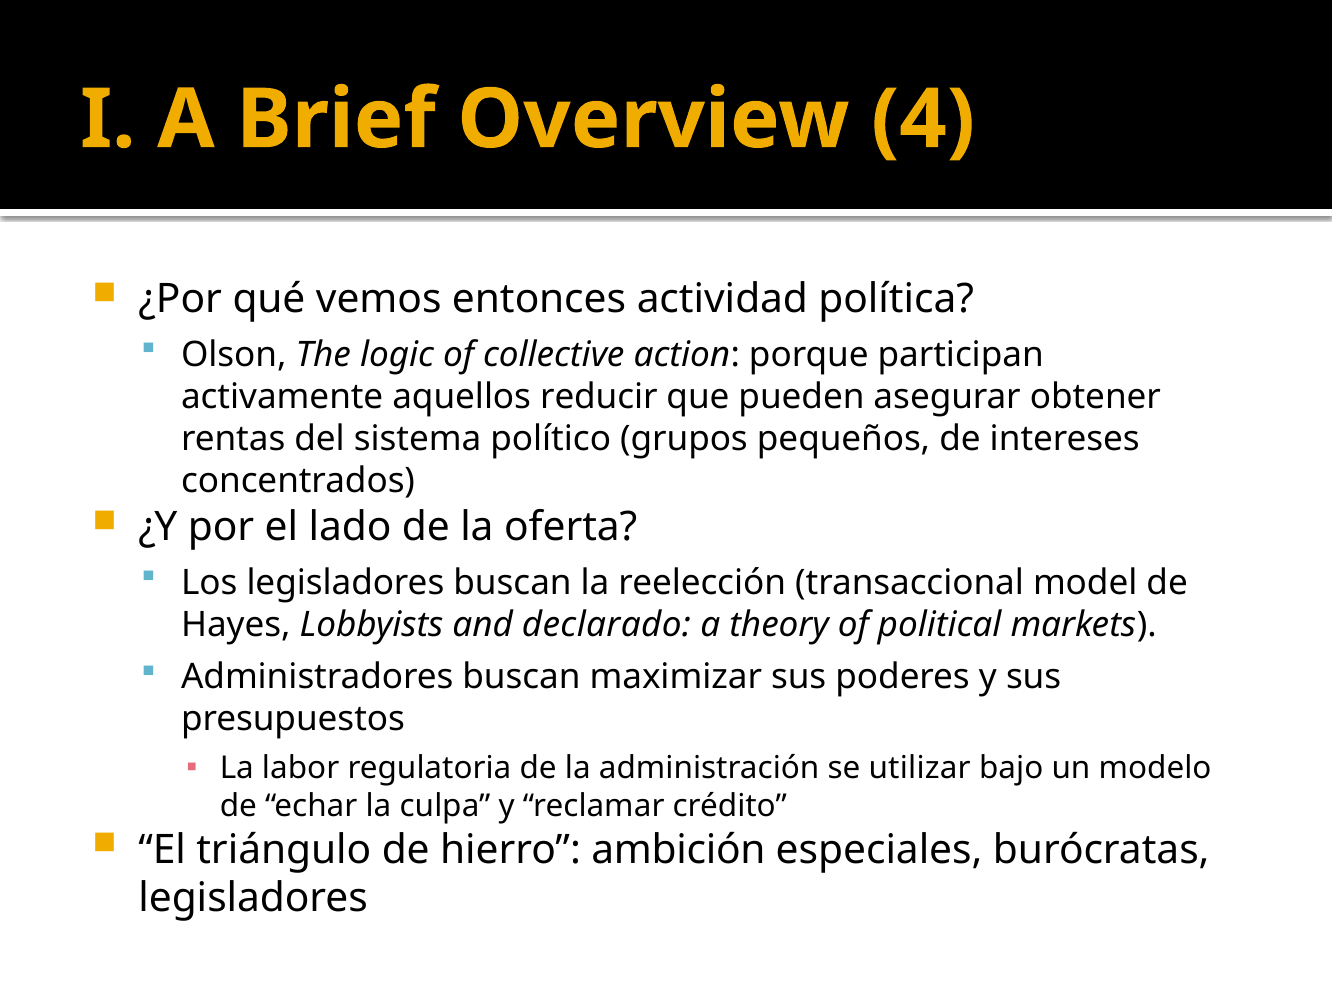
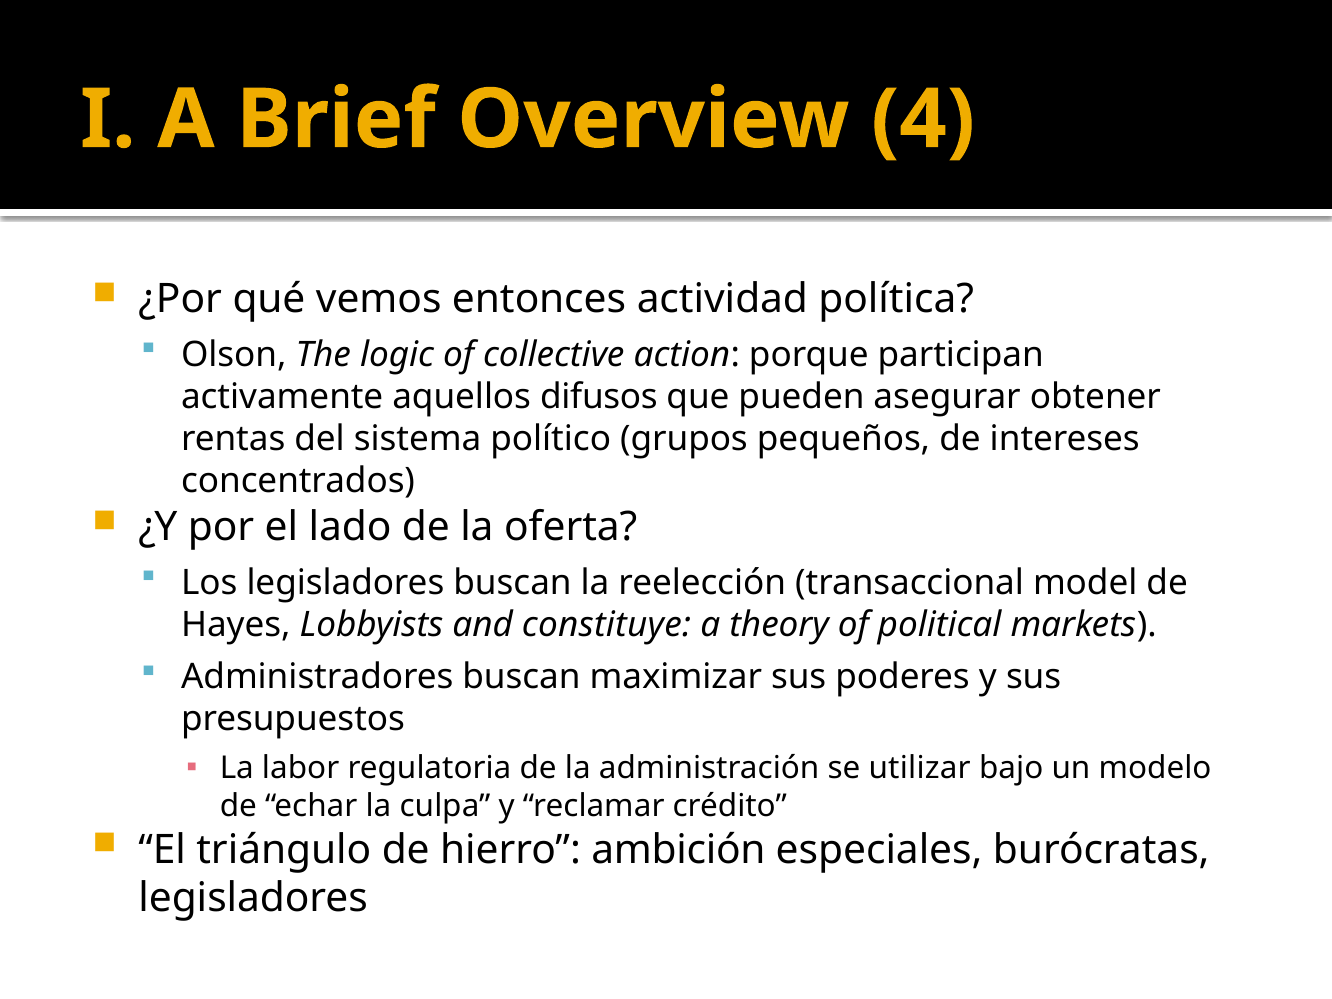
reducir: reducir -> difusos (599, 397)
declarado: declarado -> constituye (606, 625)
